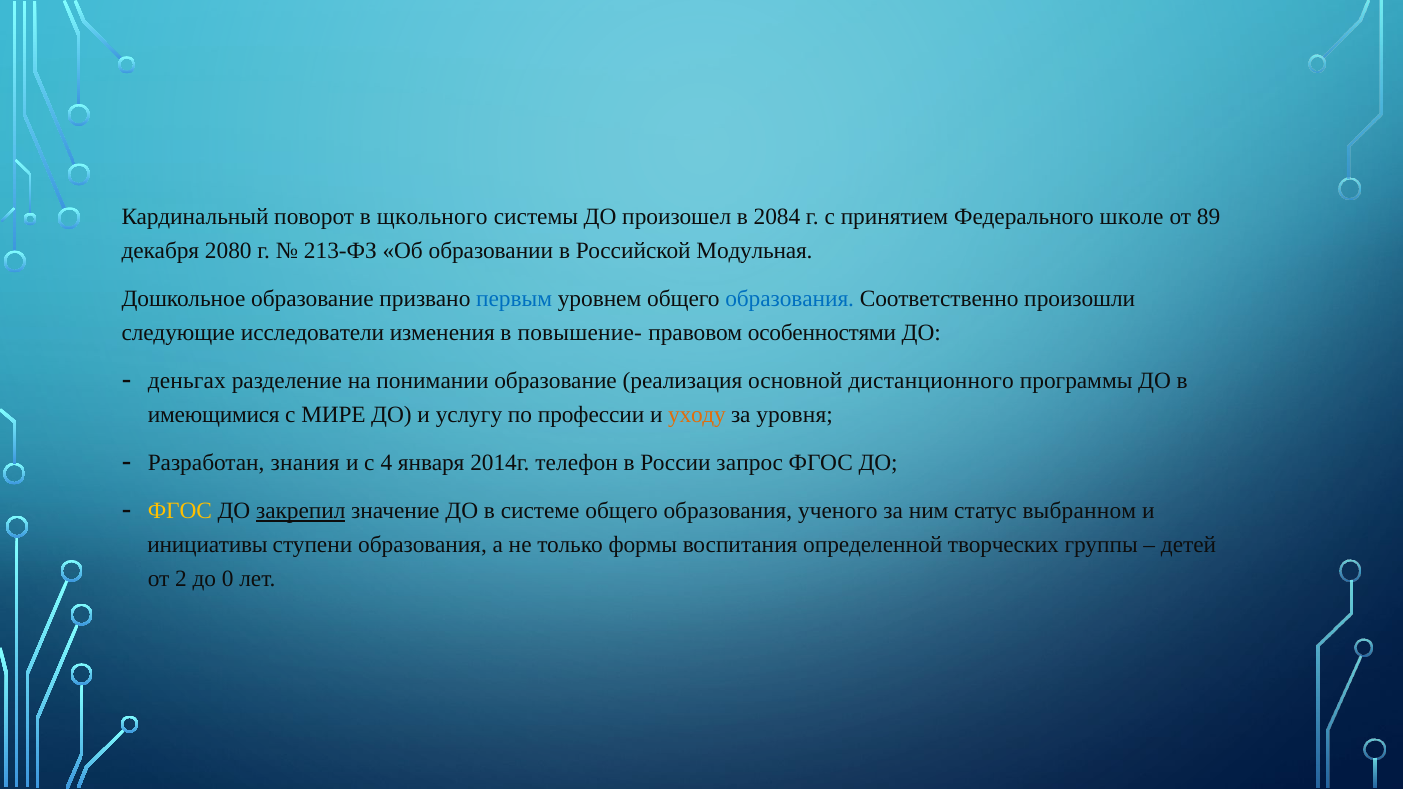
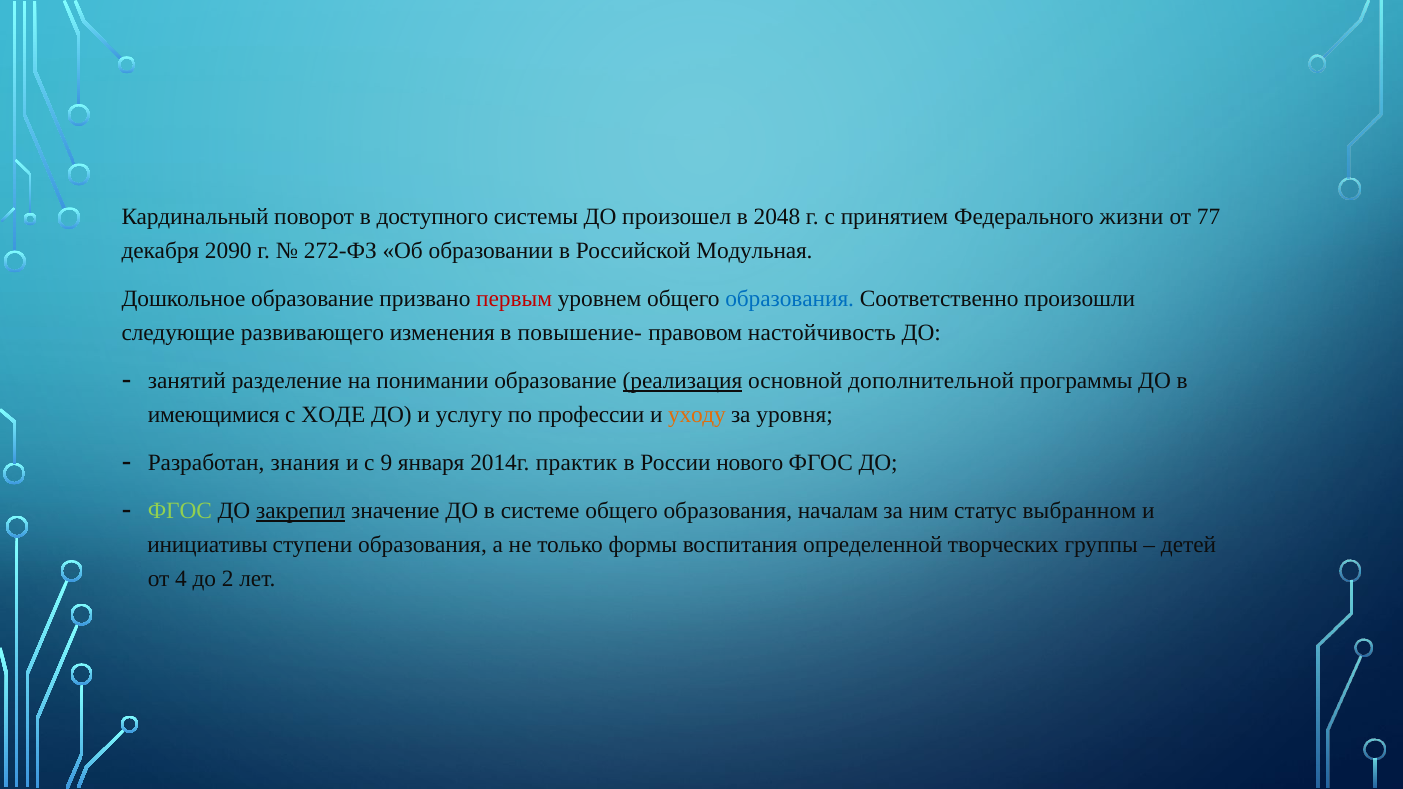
щкольного: щкольного -> доступного (432, 217)
2084: 2084 -> 2048 (777, 217)
школе: школе -> жизни (1132, 217)
89: 89 -> 77 (1209, 217)
2080: 2080 -> 2090 (228, 251)
213-ФЗ: 213-ФЗ -> 272-ФЗ (340, 251)
первым colour: blue -> red (514, 299)
исследователи: исследователи -> развивающего (312, 333)
особенностями: особенностями -> настойчивость (822, 333)
деньгах: деньгах -> занятий (187, 381)
реализация underline: none -> present (682, 381)
дистанционного: дистанционного -> дополнительной (931, 381)
МИРЕ: МИРЕ -> ХОДЕ (333, 415)
4: 4 -> 9 (386, 463)
телефон: телефон -> практик (577, 463)
запрос: запрос -> нового (750, 463)
ФГОС colour: yellow -> light green (180, 511)
ученого: ученого -> началам (838, 511)
2: 2 -> 4 (181, 578)
0: 0 -> 2 (228, 578)
